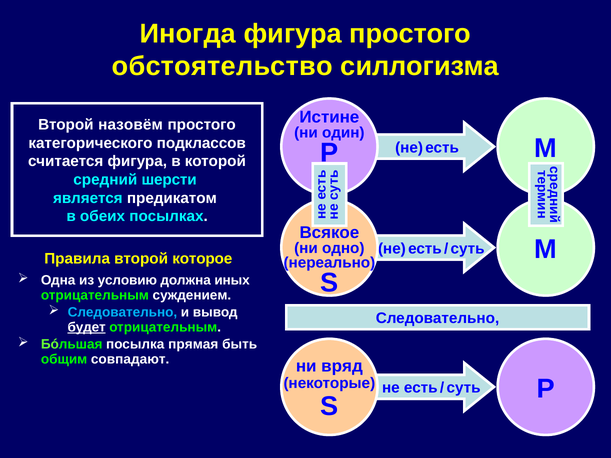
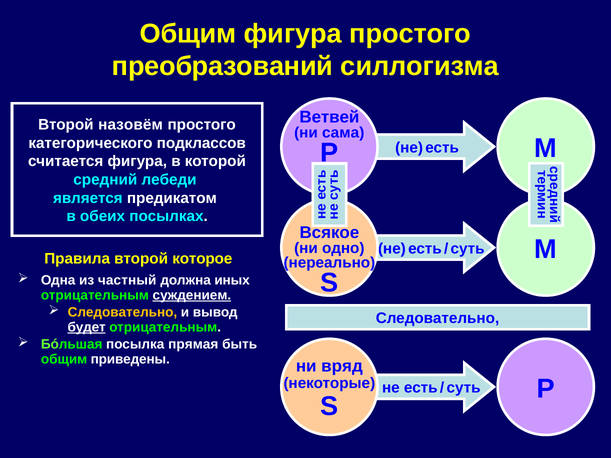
Иногда: Иногда -> Общим (188, 34)
обстоятельство: обстоятельство -> преобразований (223, 66)
Истине: Истине -> Ветвей (329, 117)
один: один -> сама (343, 133)
шерсти: шерсти -> лебеди (169, 180)
условию: условию -> частный (127, 281)
суждением underline: none -> present (192, 295)
Следовательно colour: light blue -> yellow (122, 313)
совпадают: совпадают -> приведены (130, 359)
